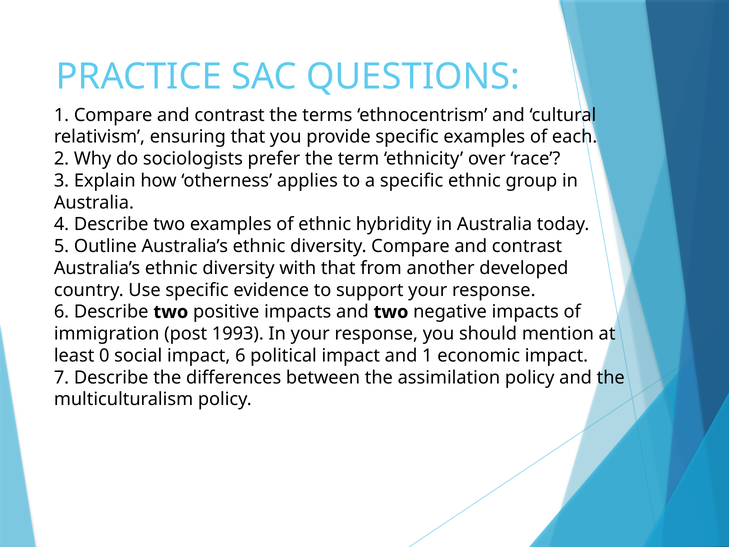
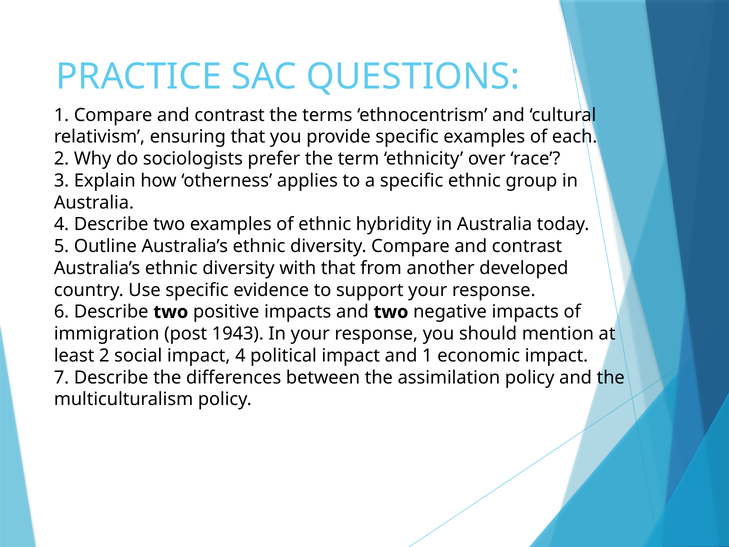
1993: 1993 -> 1943 (238, 334)
least 0: 0 -> 2 (104, 356)
impact 6: 6 -> 4 (240, 356)
